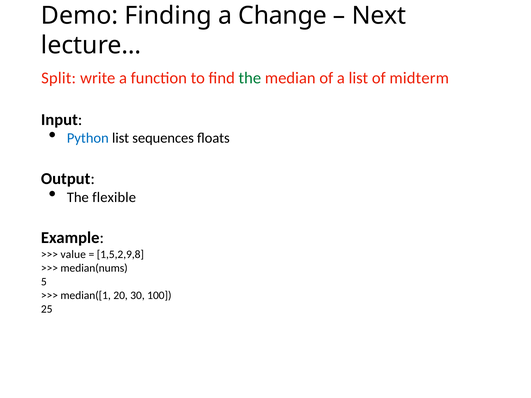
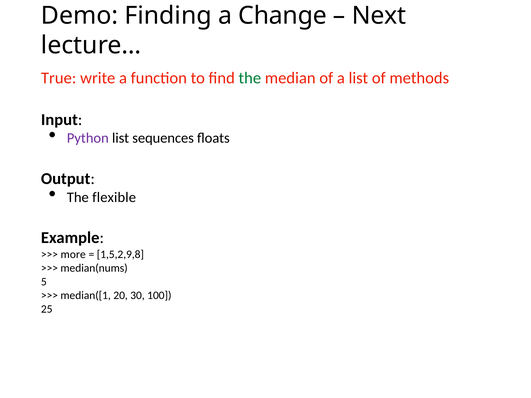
Split: Split -> True (59, 78)
midterm: midterm -> methods (419, 78)
Python colour: blue -> purple (88, 138)
value: value -> more (73, 254)
